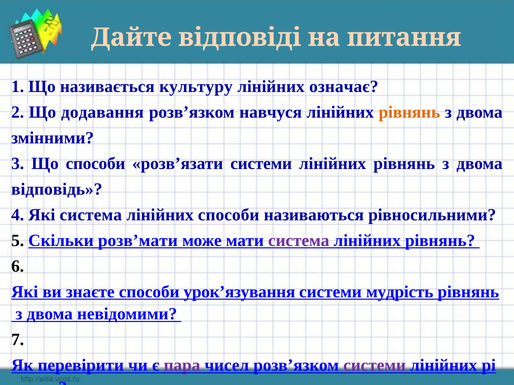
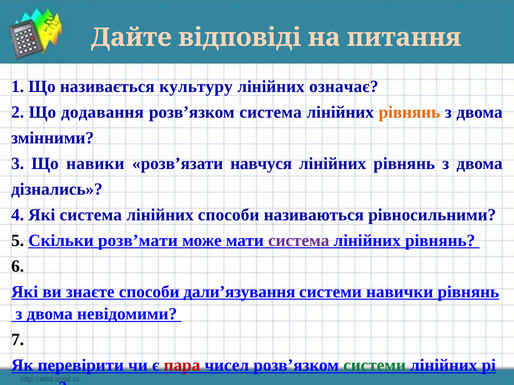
розв’язком навчуся: навчуся -> система (271, 112)
Що способи: способи -> навики (95, 164)
розв’язати системи: системи -> навчуся (261, 164)
відповідь: відповідь -> дізнались (57, 189)
урок’язування: урок’язування -> дали’язування (239, 292)
мудрість: мудрість -> навички (400, 292)
пара colour: purple -> red (182, 366)
системи colour: purple -> green (375, 366)
